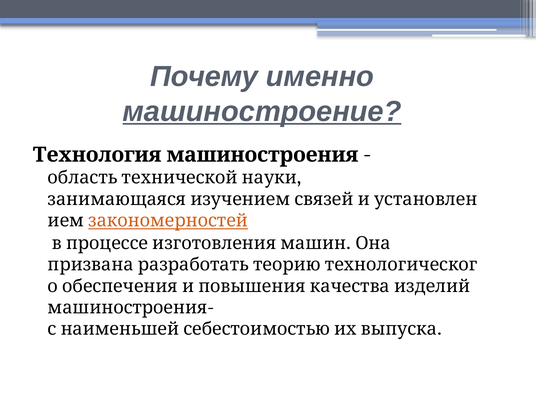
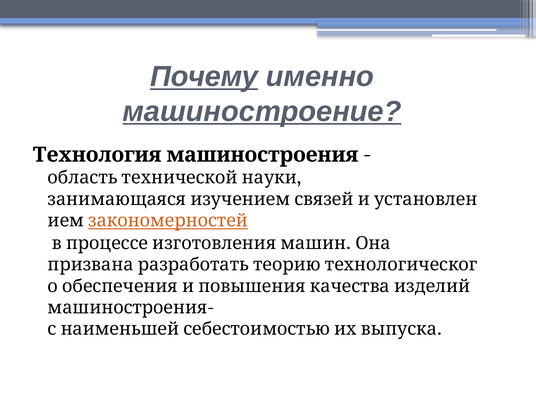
Почему underline: none -> present (204, 77)
